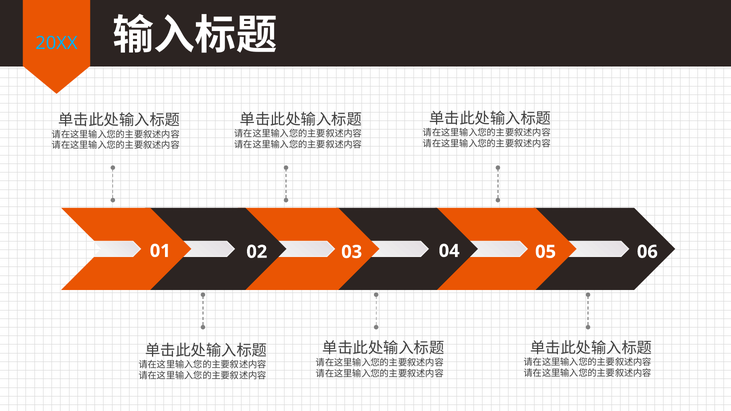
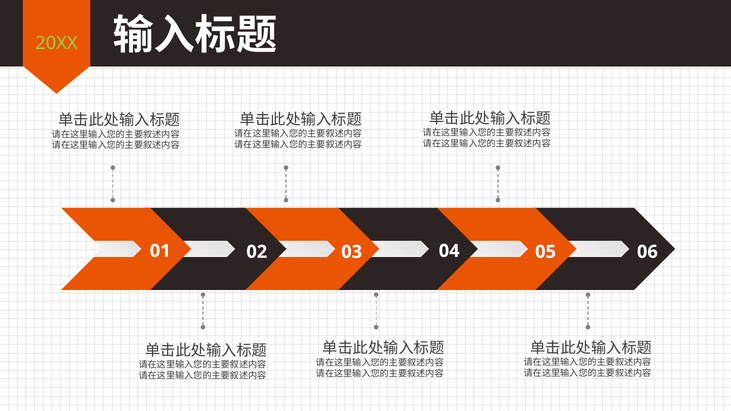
20XX colour: light blue -> light green (56, 43)
